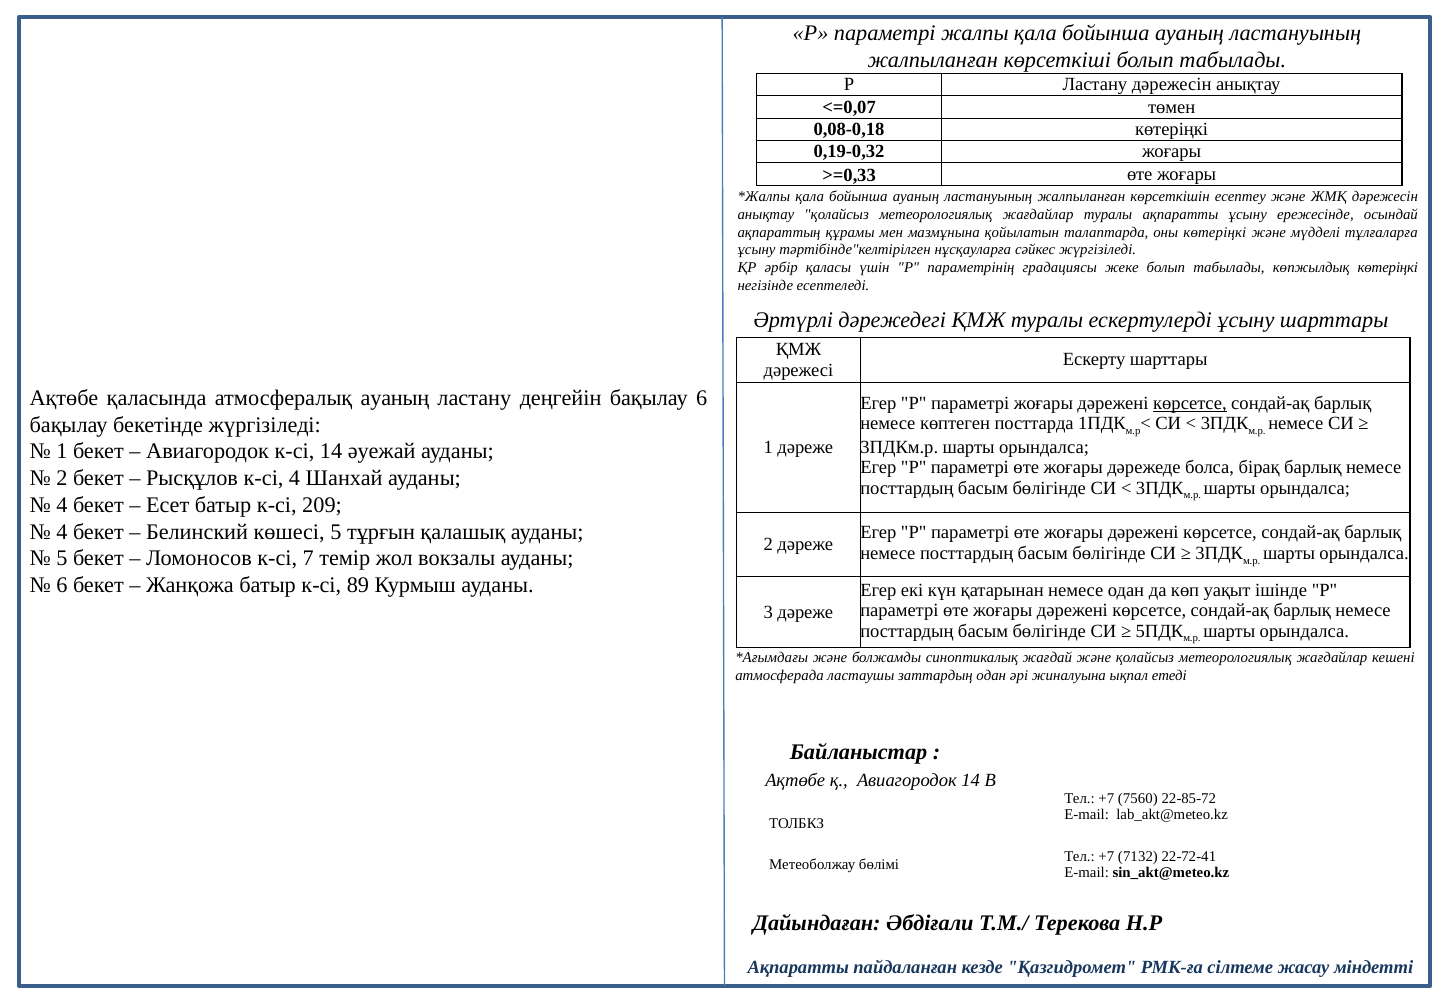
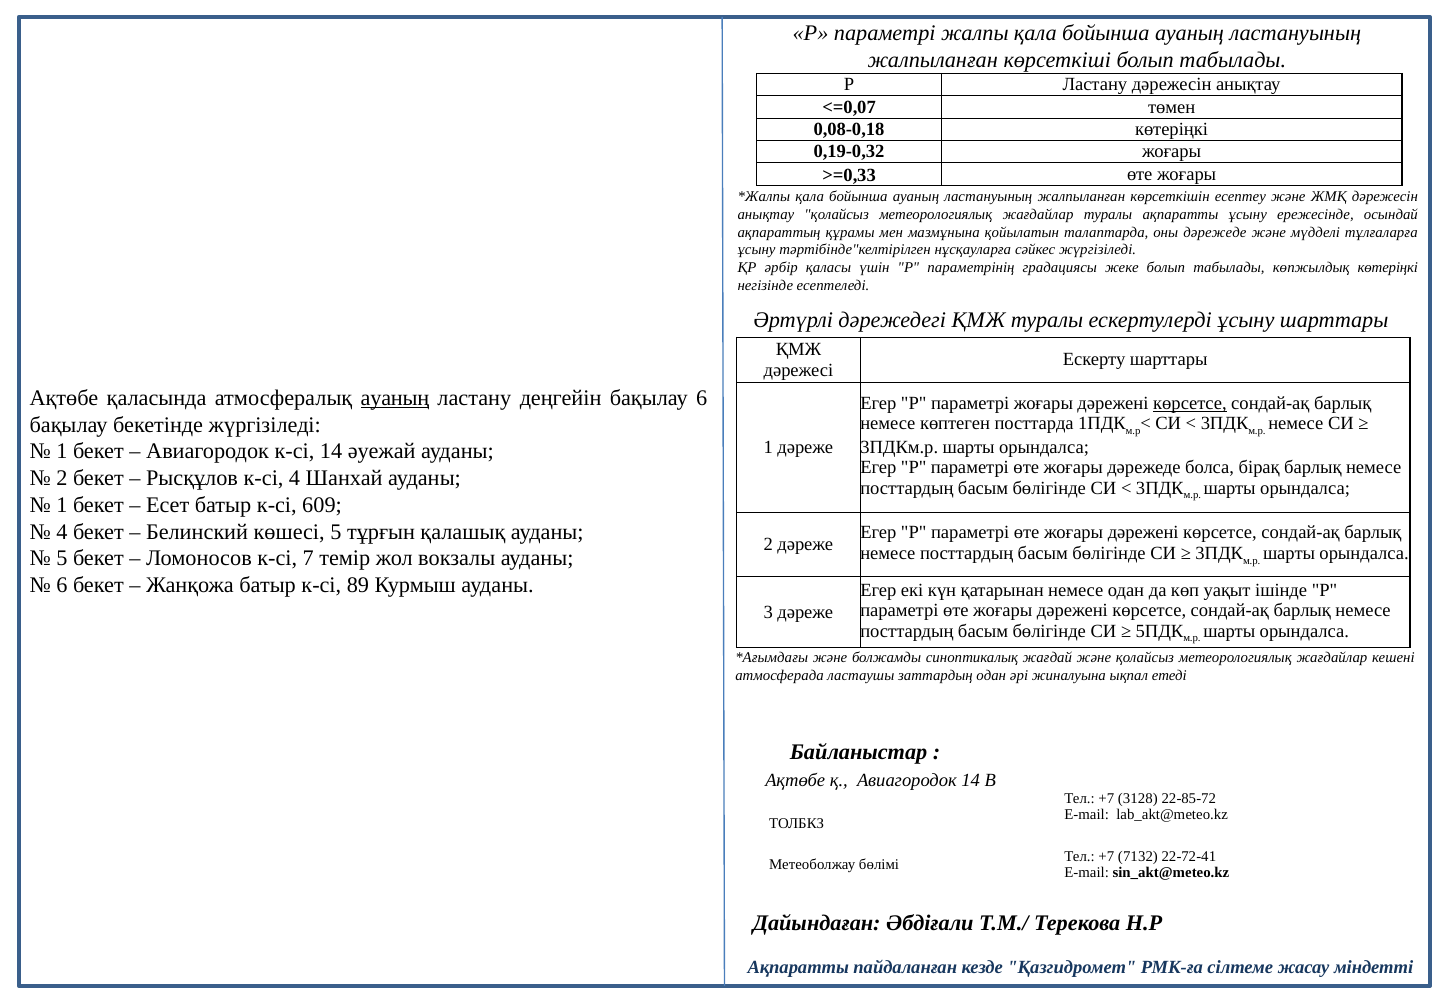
оны көтеріңкі: көтеріңкі -> дәрежеде (1215, 232)
ауаның underline: none -> present (395, 398)
4: 4 -> 1 (62, 505)
209: 209 -> 609 (322, 505)
7560: 7560 -> 3128 (1138, 799)
